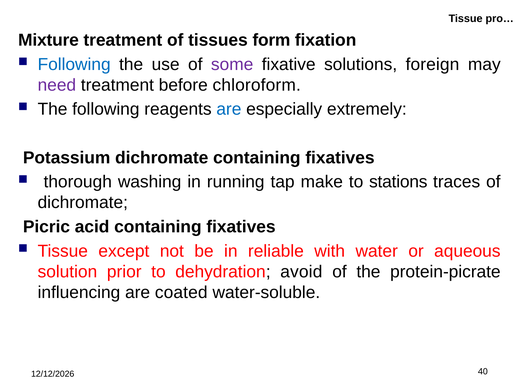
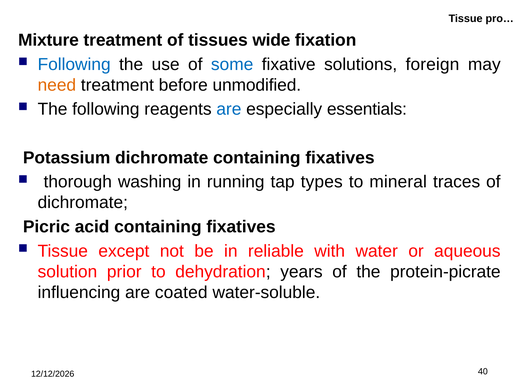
form: form -> wide (271, 40)
some colour: purple -> blue (232, 64)
need colour: purple -> orange (57, 85)
chloroform: chloroform -> unmodified (257, 85)
extremely: extremely -> essentials (367, 109)
make: make -> types (322, 182)
stations: stations -> mineral (398, 182)
avoid: avoid -> years (301, 272)
